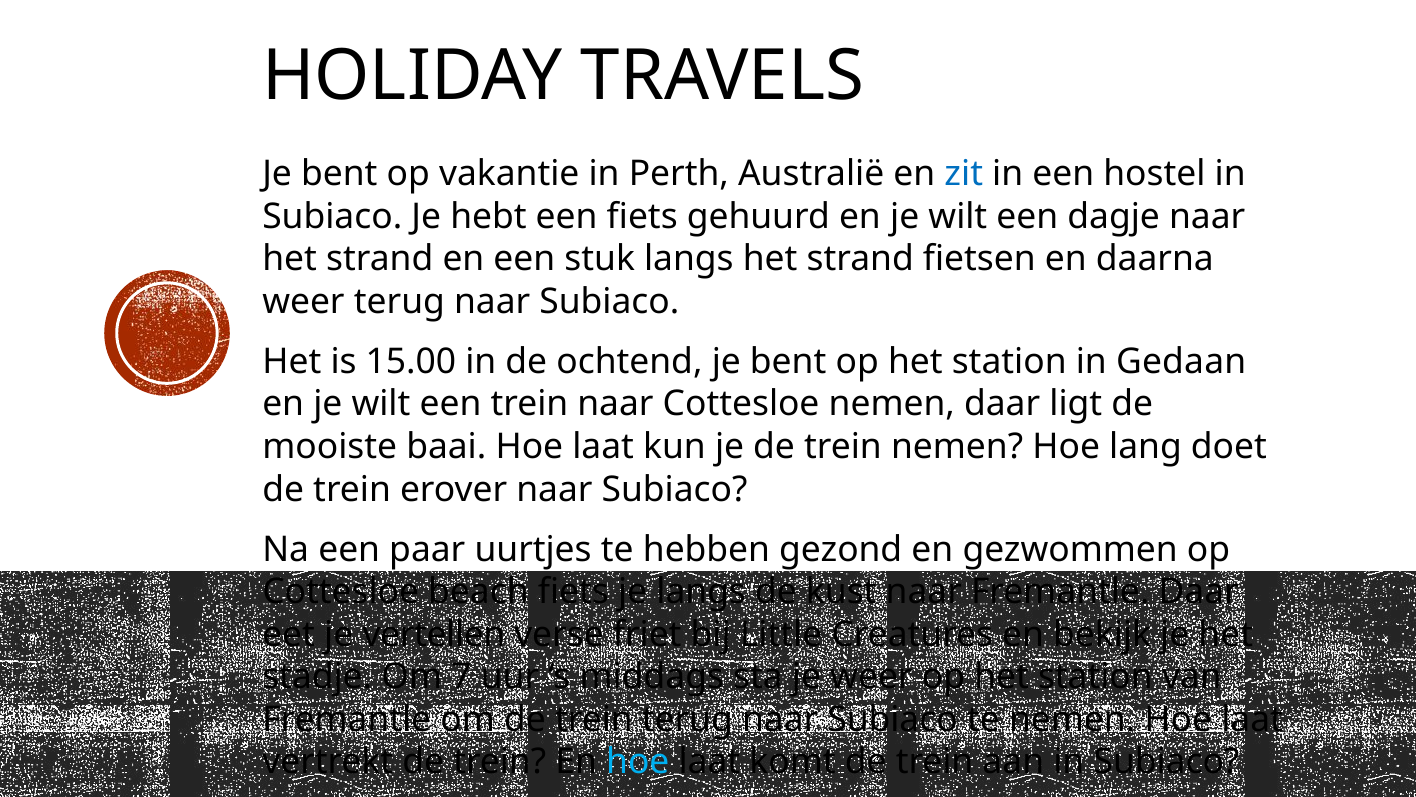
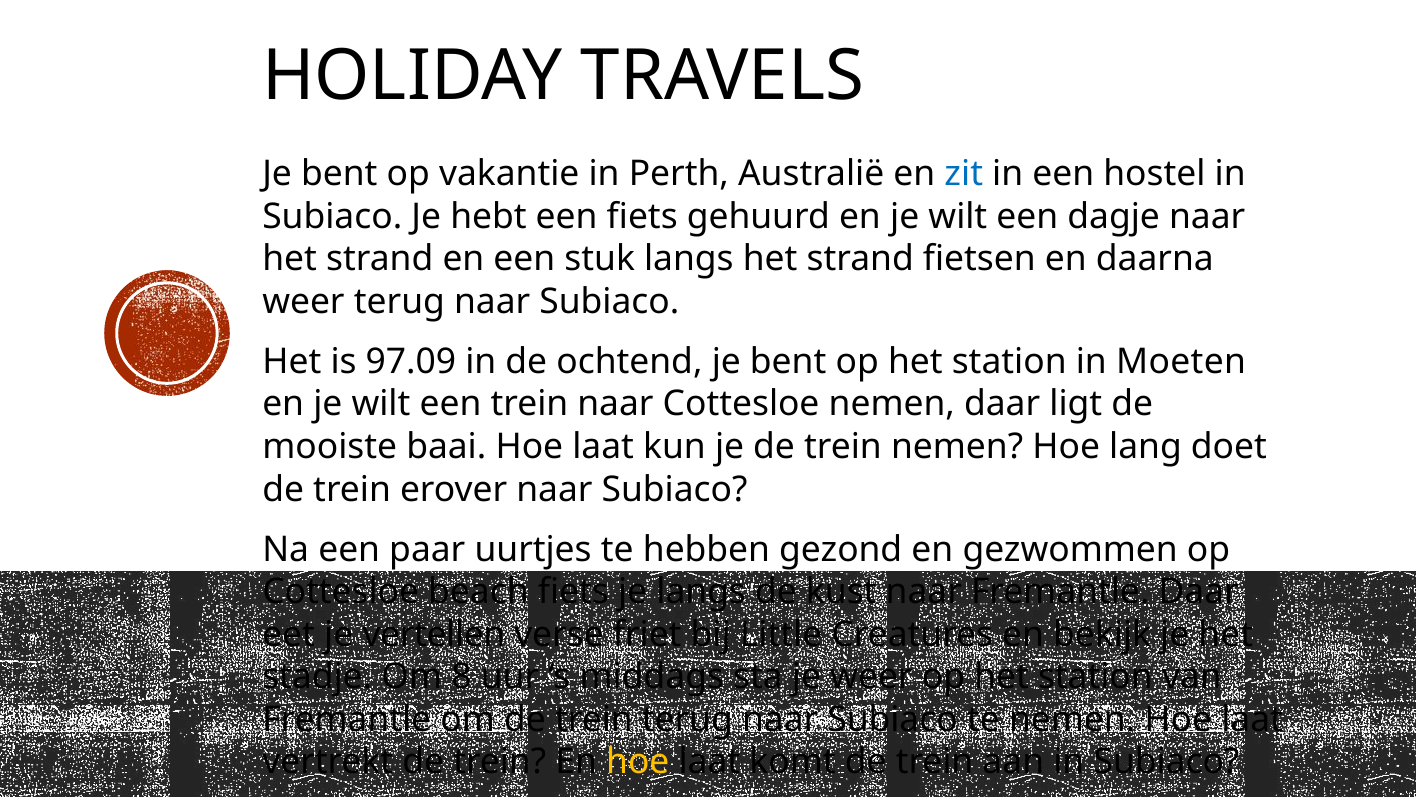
15.00: 15.00 -> 97.09 (411, 362)
Gedaan: Gedaan -> Moeten (1181, 362)
7: 7 -> 8 (461, 677)
hoe colour: light blue -> yellow (638, 762)
